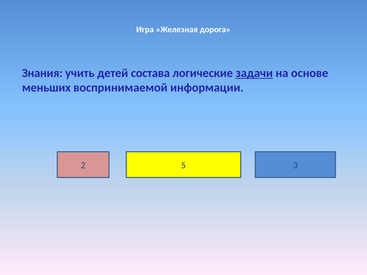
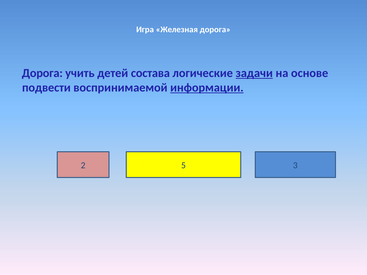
Знания: Знания -> Дорога (42, 73)
меньших: меньших -> подвести (46, 88)
информации underline: none -> present (207, 88)
